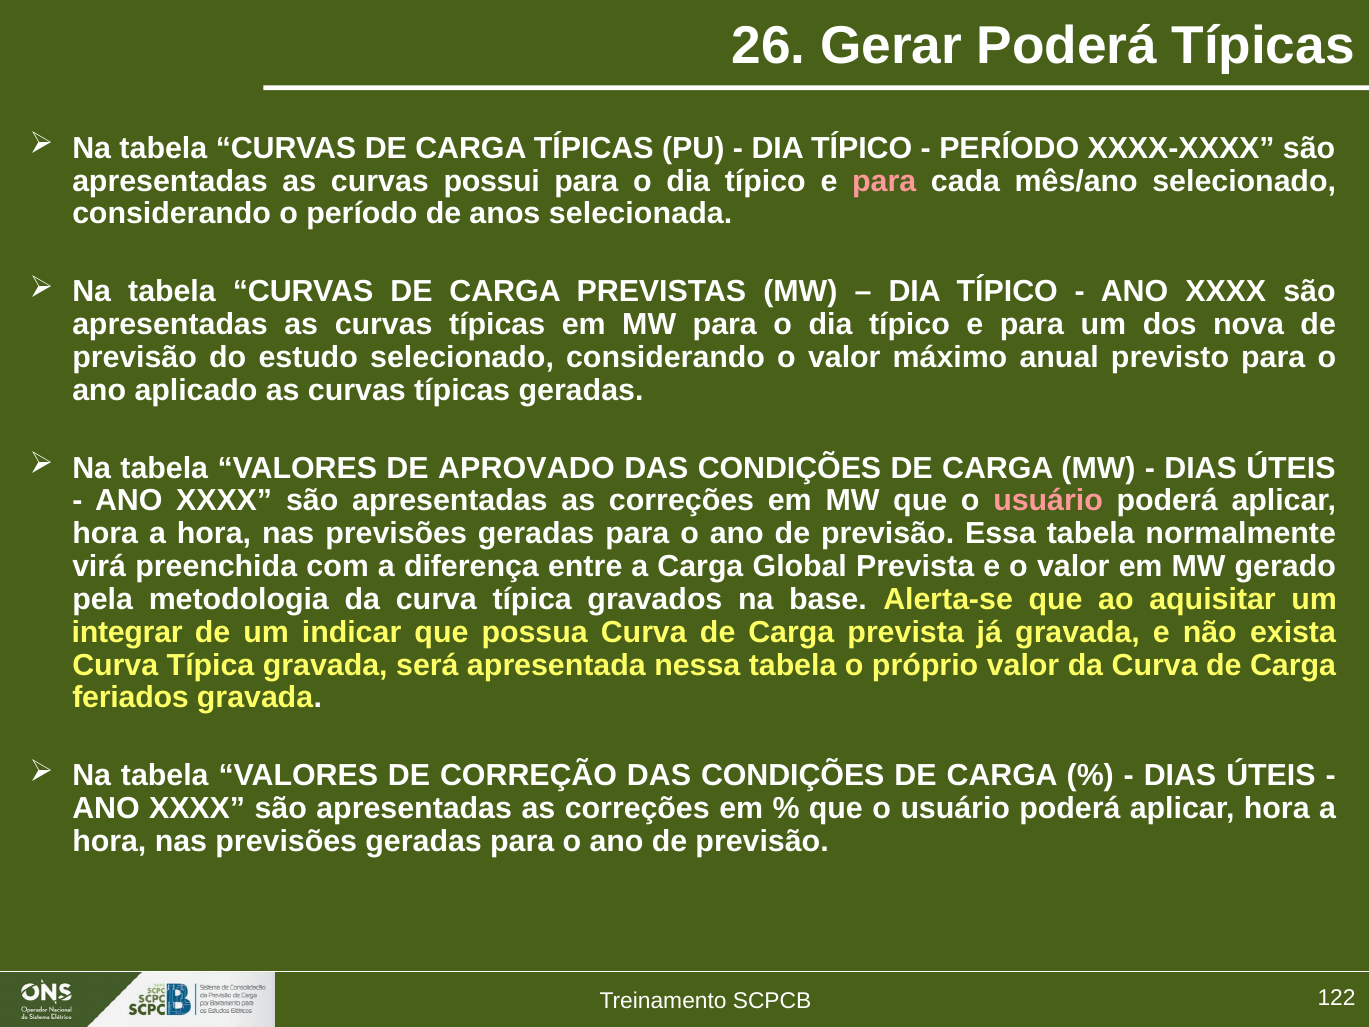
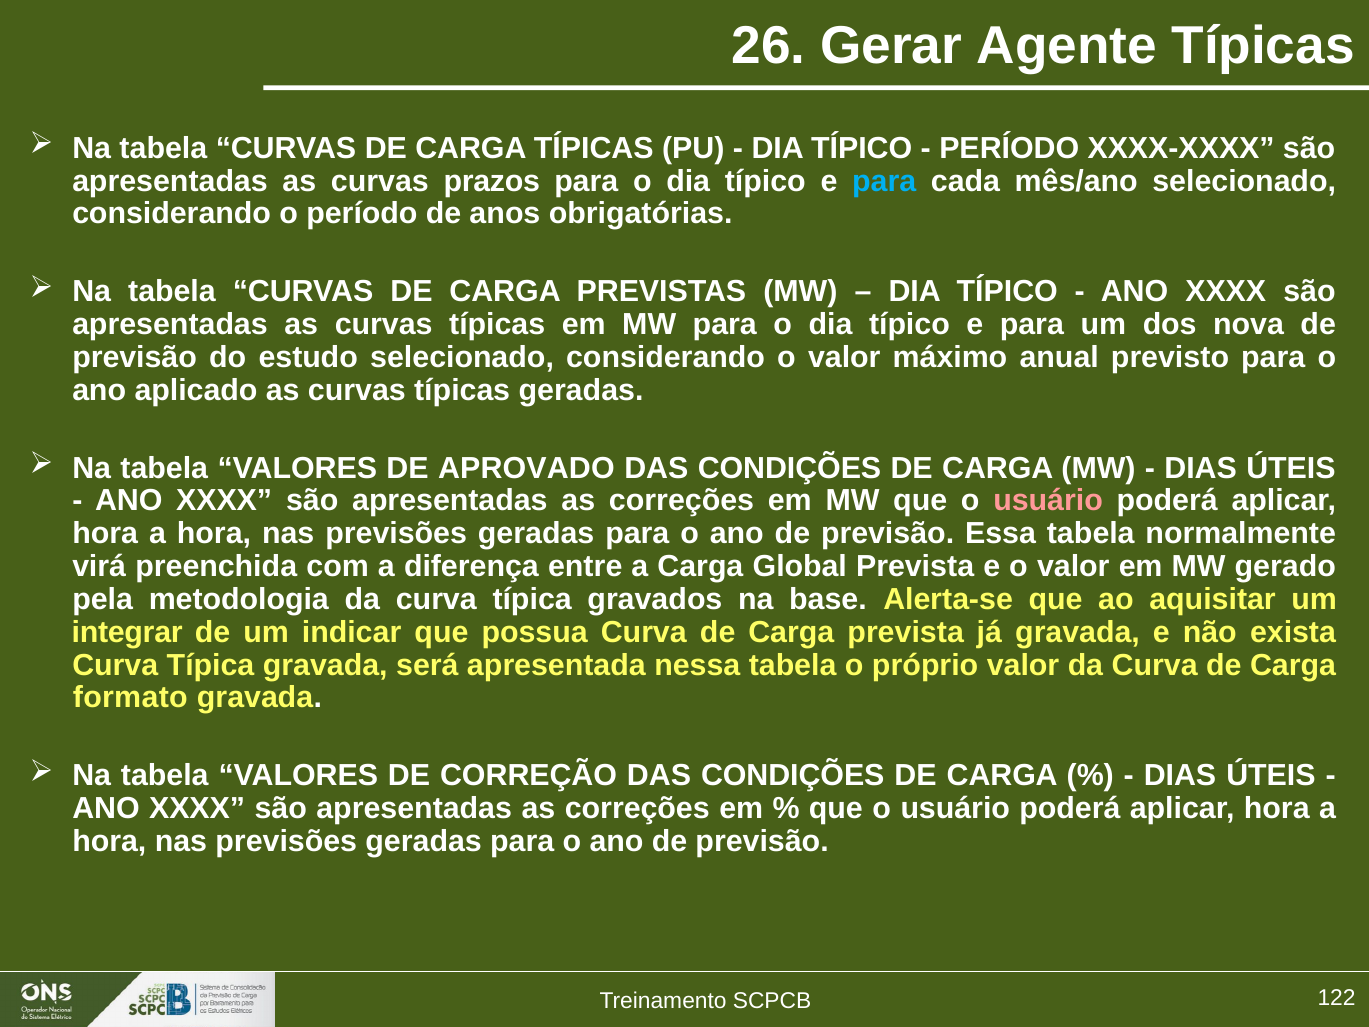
Gerar Poderá: Poderá -> Agente (1067, 46)
possui: possui -> prazos (492, 181)
para colour: pink -> light blue (884, 181)
selecionada: selecionada -> obrigatórias (641, 214)
feriados: feriados -> formato (130, 698)
